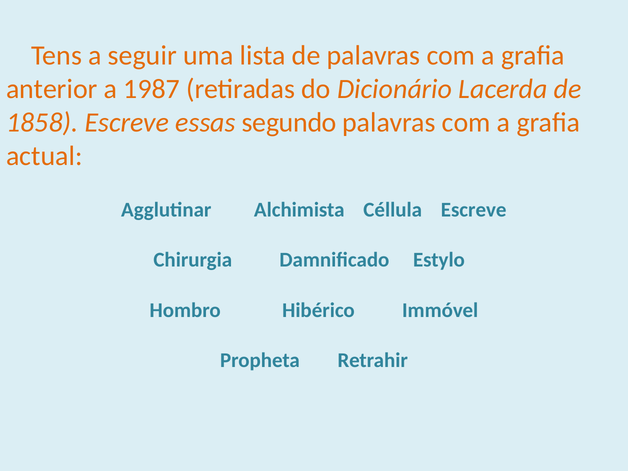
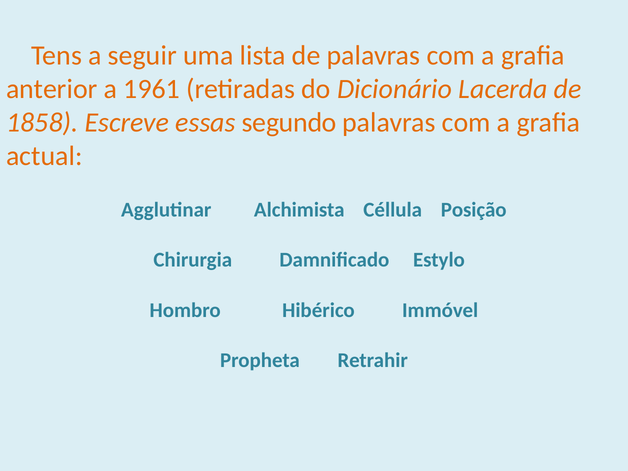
1987: 1987 -> 1961 (152, 89)
Céllula Escreve: Escreve -> Posição (474, 210)
